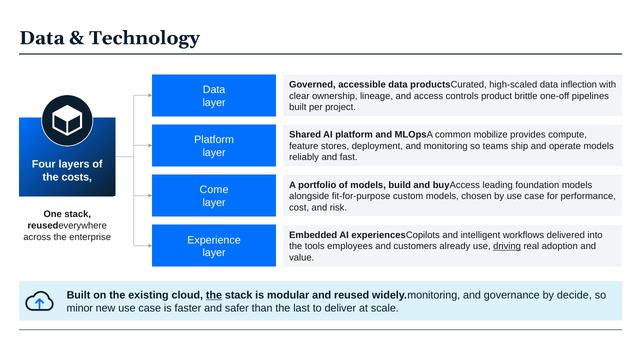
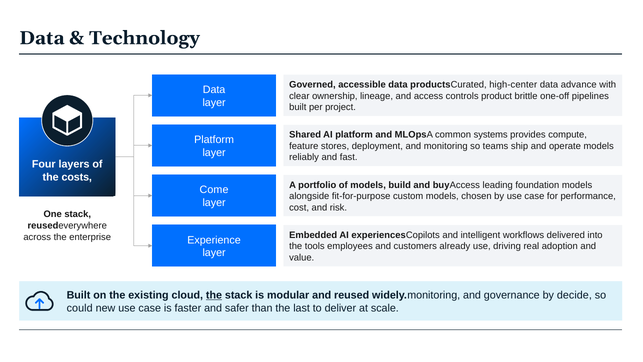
high-scaled: high-scaled -> high-center (513, 85)
inflection: inflection -> advance (579, 85)
mobilize: mobilize -> systems (491, 135)
driving underline: present -> none (507, 246)
minor: minor -> could (80, 308)
